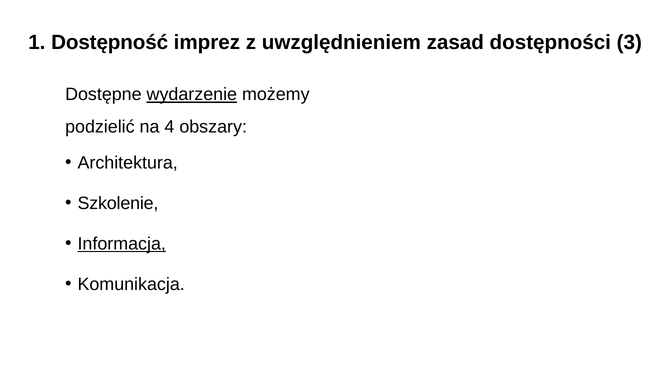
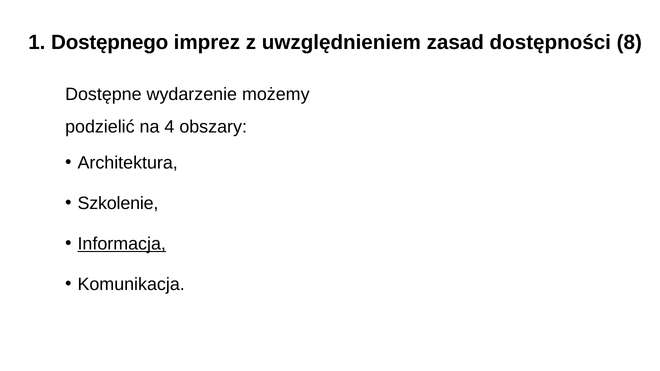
Dostępność: Dostępność -> Dostępnego (110, 42)
3: 3 -> 8 (629, 42)
wydarzenie underline: present -> none (192, 95)
